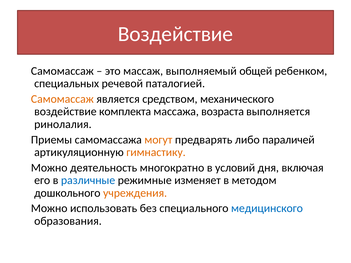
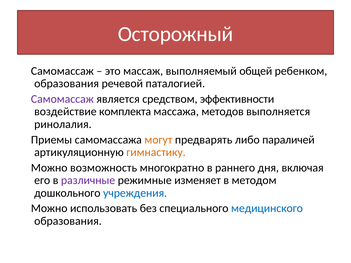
Воздействие: Воздействие -> Осторожный (176, 34)
специальных: специальных -> образования (67, 84)
Самомассаж colour: orange -> purple (62, 99)
механического: механического -> эффективности (237, 99)
возраста: возраста -> методов (223, 112)
деятельность: деятельность -> возможность (104, 168)
условий: условий -> раннего (235, 168)
различные colour: blue -> purple (88, 180)
учреждения colour: orange -> blue (135, 193)
